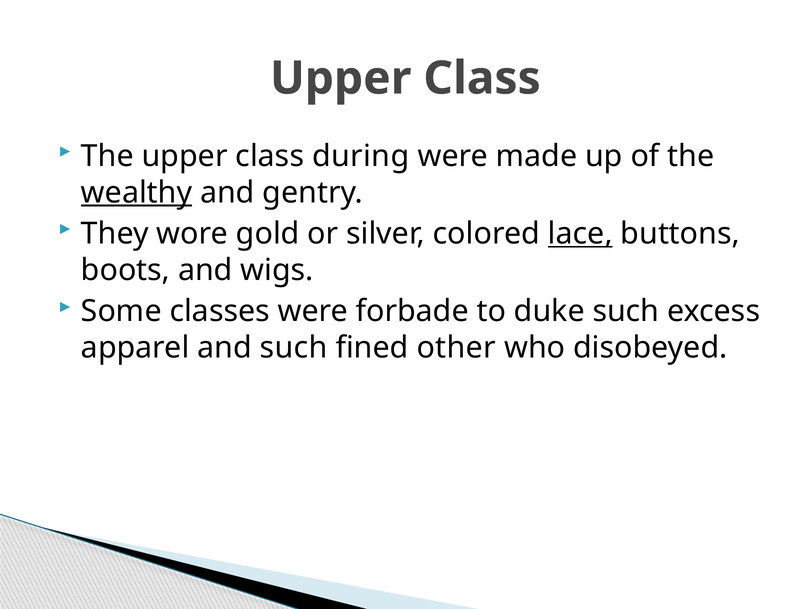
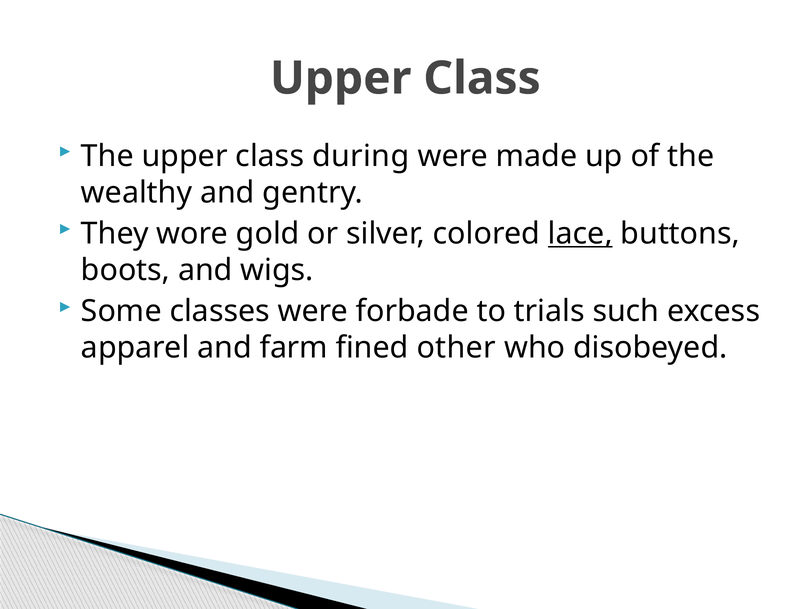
wealthy underline: present -> none (137, 192)
duke: duke -> trials (549, 311)
and such: such -> farm (294, 347)
